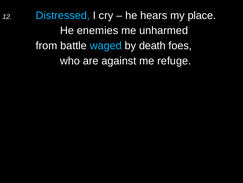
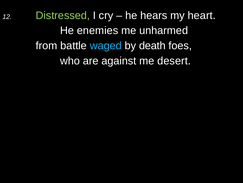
Distressed colour: light blue -> light green (63, 15)
place: place -> heart (202, 15)
refuge: refuge -> desert (174, 61)
